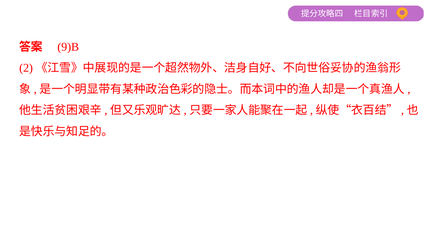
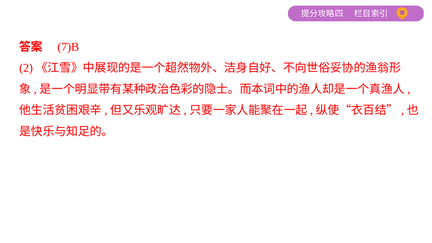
9)B: 9)B -> 7)B (68, 47)
